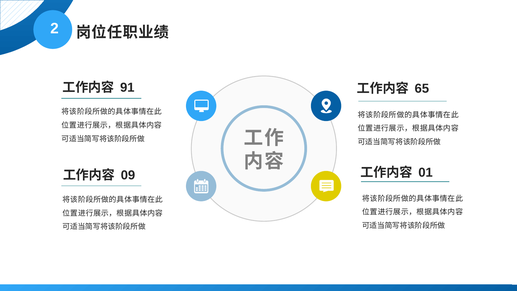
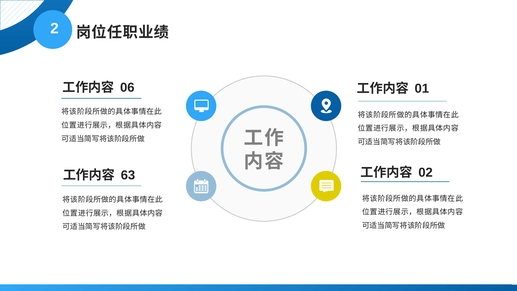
91: 91 -> 06 (127, 87)
65: 65 -> 01 (422, 89)
01: 01 -> 02 (426, 172)
09: 09 -> 63 (128, 175)
